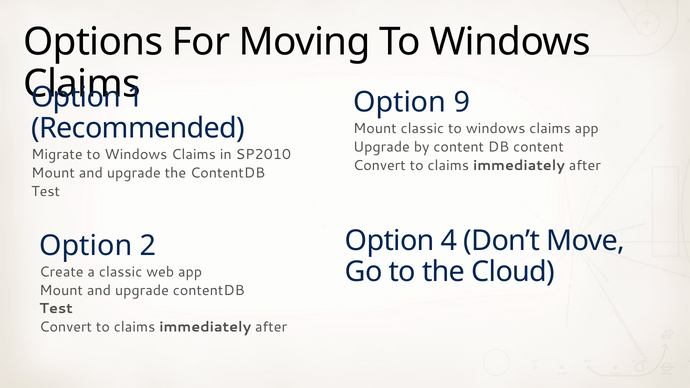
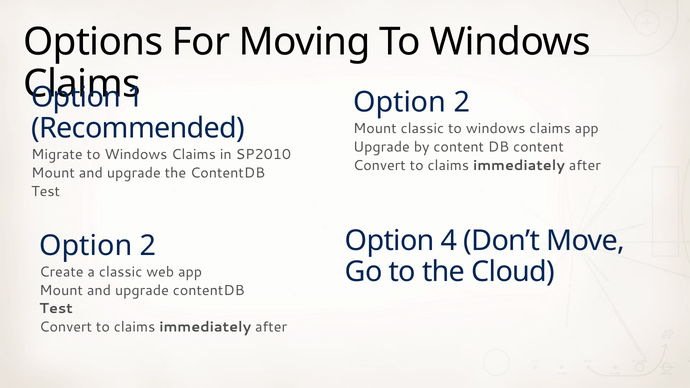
9: 9 -> 2 (462, 102)
